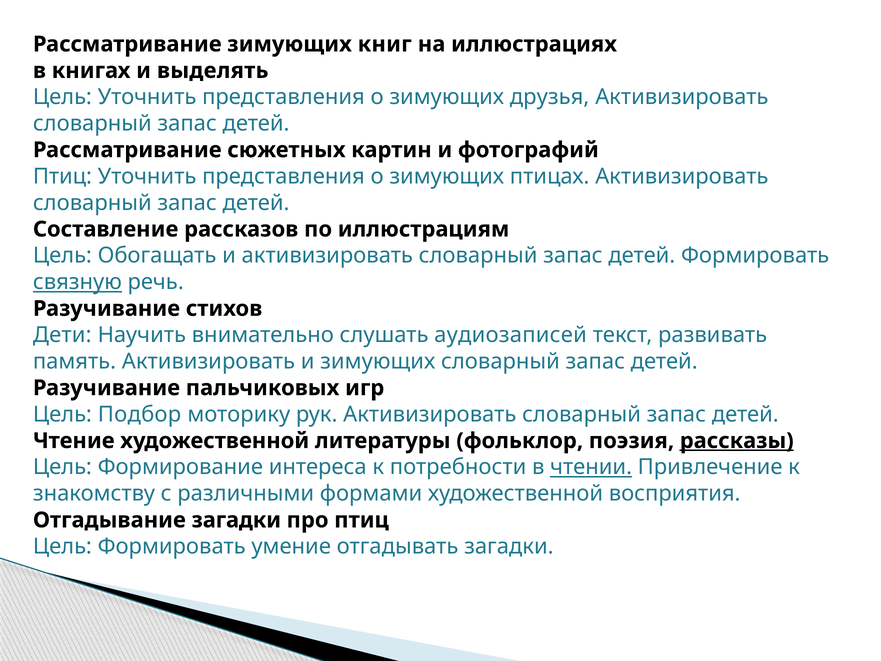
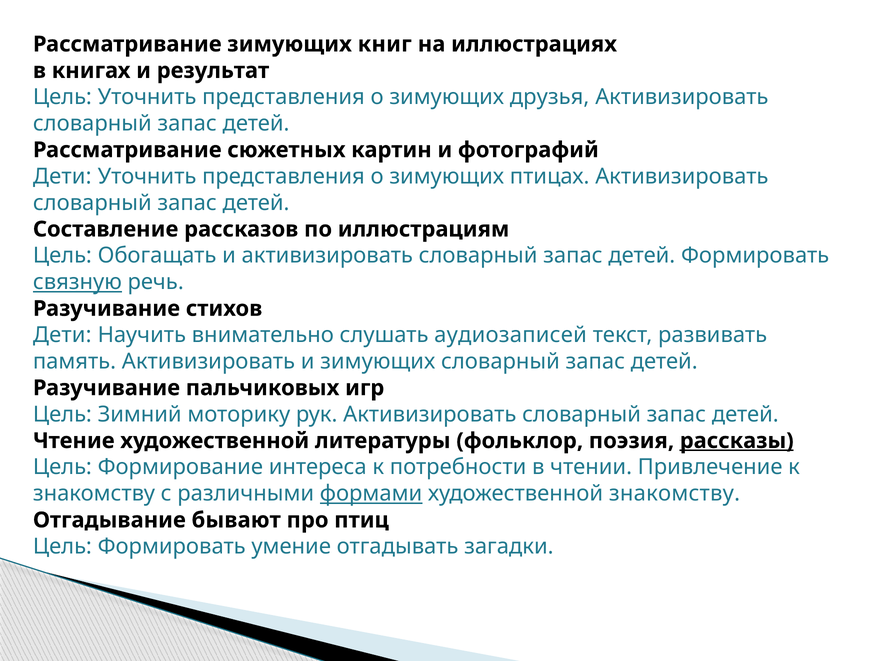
выделять: выделять -> результат (213, 71)
Птиц: Птиц -> Дети (62, 176)
Подбор: Подбор -> Зимний (140, 414)
чтении underline: present -> none (591, 467)
формами underline: none -> present (371, 493)
художественной восприятия: восприятия -> знакомству (675, 493)
Отгадывание загадки: загадки -> бывают (236, 520)
